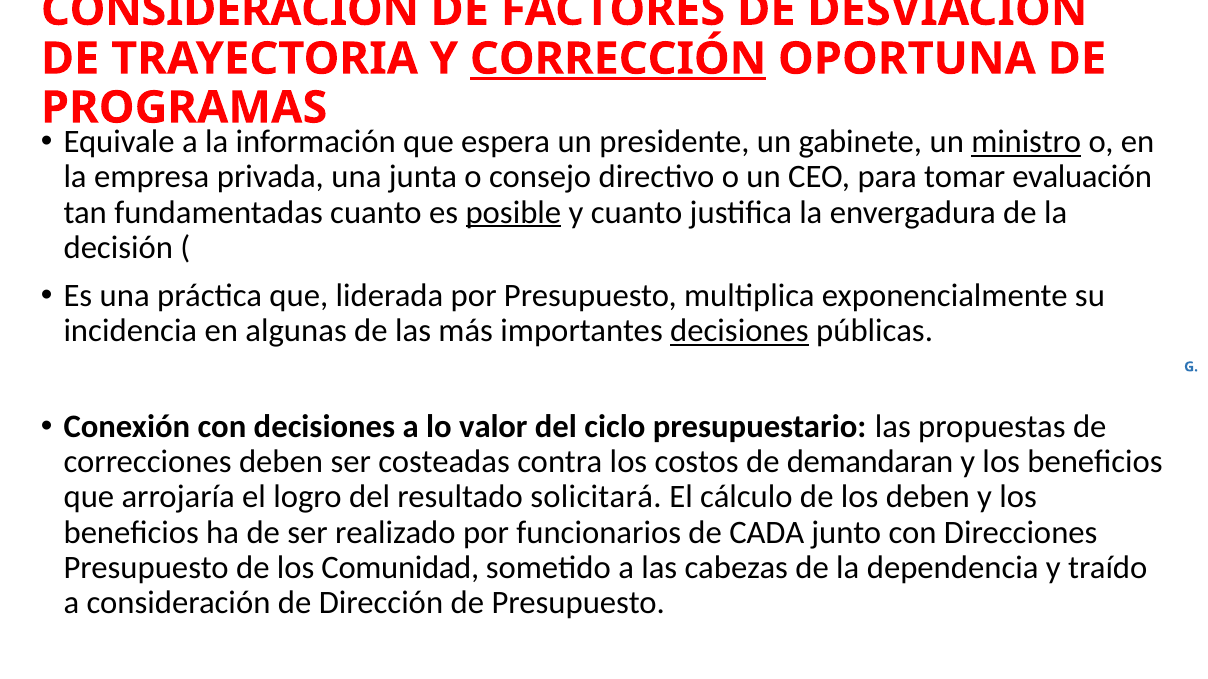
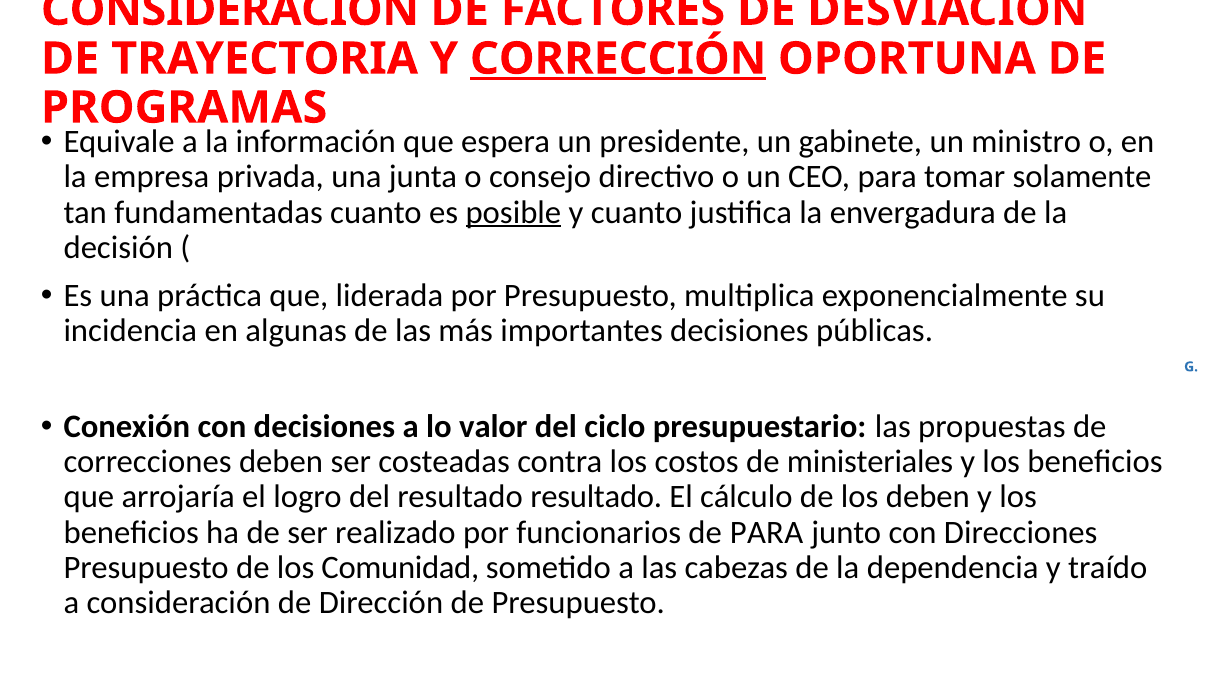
ministro underline: present -> none (1026, 142)
evaluación: evaluación -> solamente (1082, 177)
decisiones underline: present -> none (739, 331)
demandaran: demandaran -> ministeriales (870, 462)
resultado solicitará: solicitará -> resultado (596, 498)
de CADA: CADA -> PARA (767, 533)
